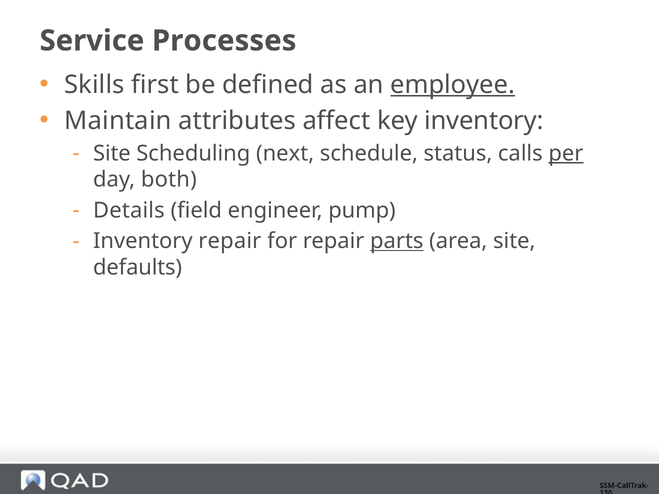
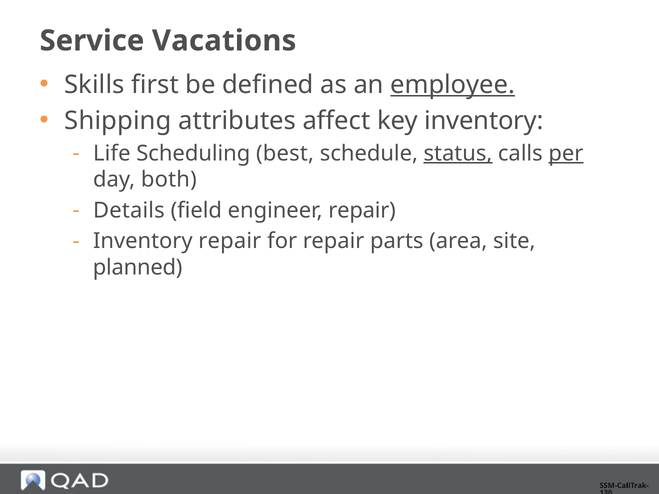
Processes: Processes -> Vacations (224, 41)
Maintain: Maintain -> Shipping (118, 121)
Site: Site -> Life (112, 153)
next: next -> best (285, 153)
status underline: none -> present (458, 153)
engineer pump: pump -> repair (362, 210)
parts underline: present -> none (397, 241)
defaults: defaults -> planned (138, 268)
